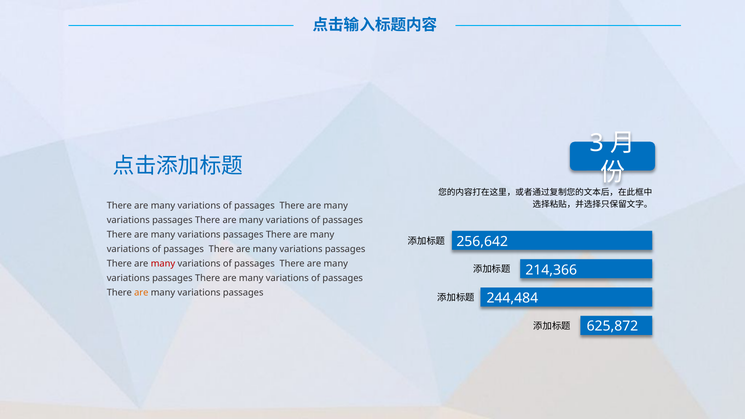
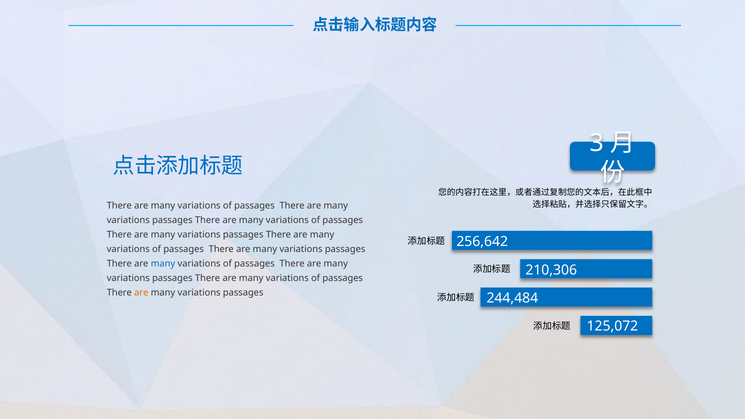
many colour: red -> blue (163, 264)
214,366: 214,366 -> 210,306 (551, 270)
625,872: 625,872 -> 125,072 (612, 326)
